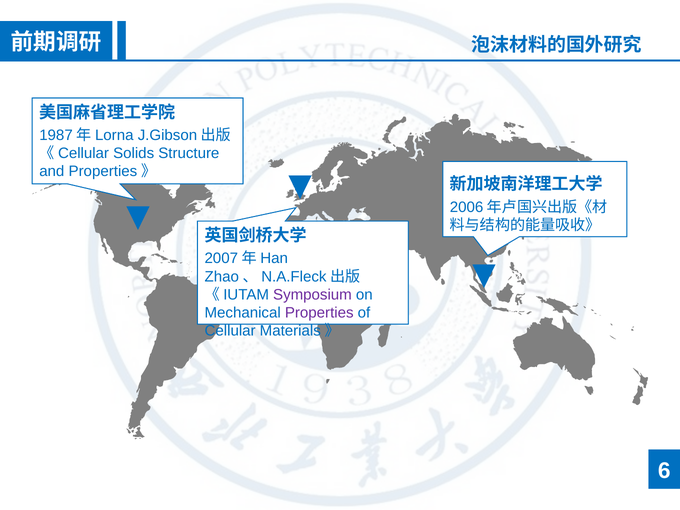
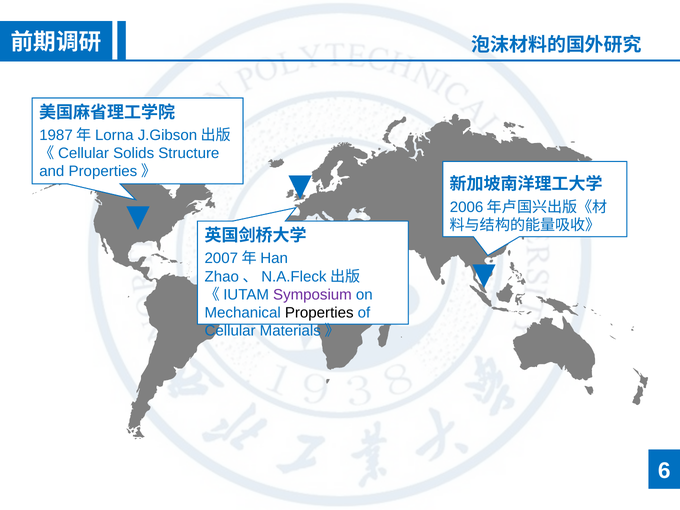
Properties colour: purple -> black (319, 313)
